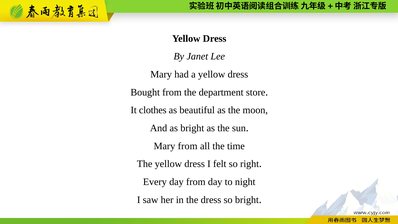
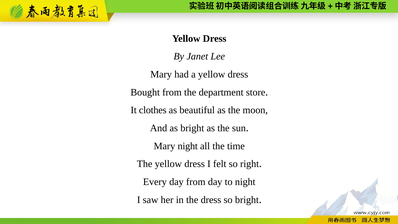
Mary from: from -> night (188, 146)
